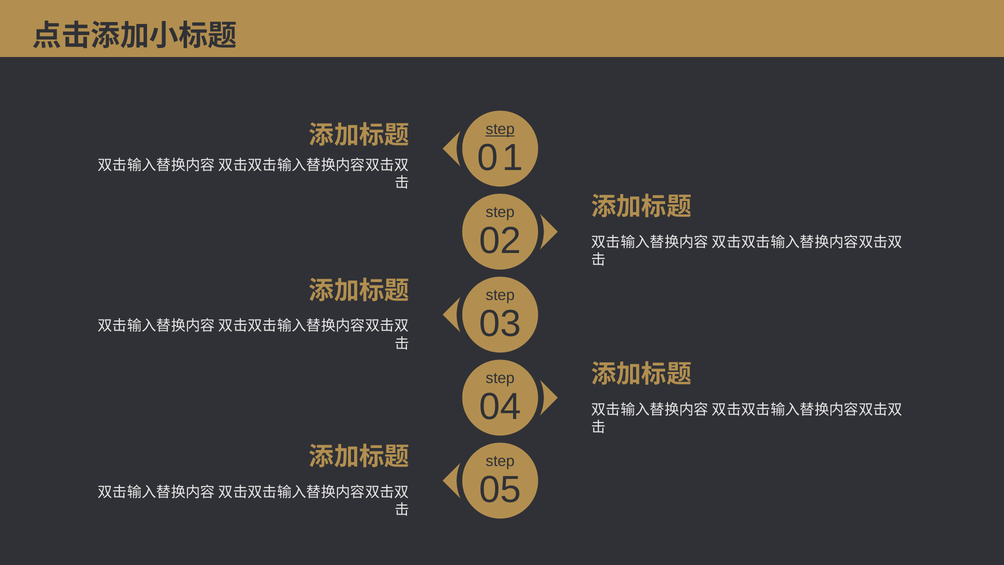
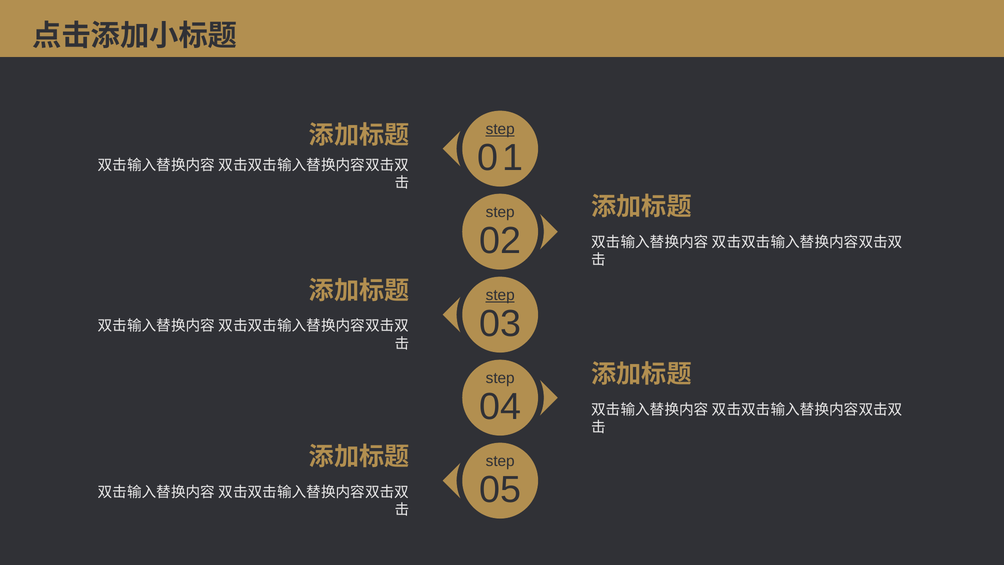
step underline: none -> present (500, 295)
